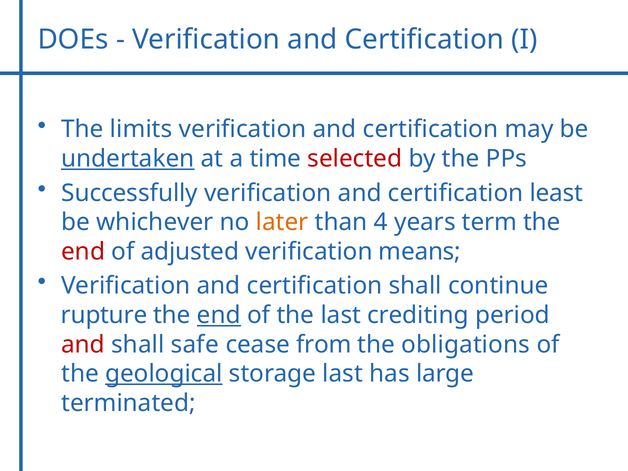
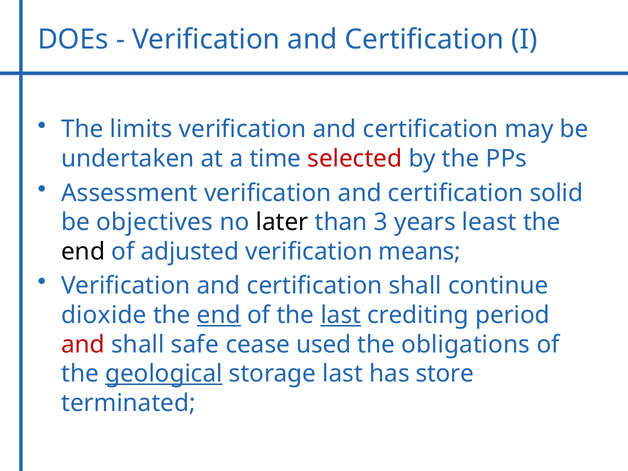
undertaken underline: present -> none (128, 159)
Successfully: Successfully -> Assessment (130, 193)
least: least -> solid (556, 193)
whichever: whichever -> objectives (155, 222)
later colour: orange -> black (282, 222)
4: 4 -> 3 (381, 222)
term: term -> least (489, 222)
end colour: red -> black (83, 252)
rupture: rupture -> dioxide (104, 315)
last underline: none -> present (341, 315)
from: from -> used (324, 344)
large: large -> store (445, 374)
